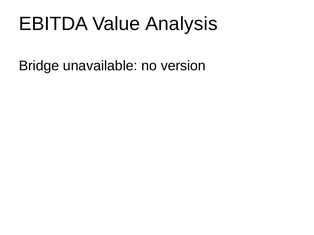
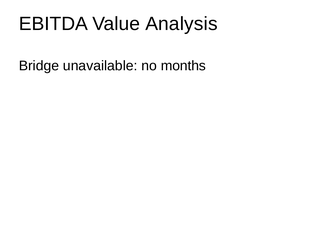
version: version -> months (183, 66)
